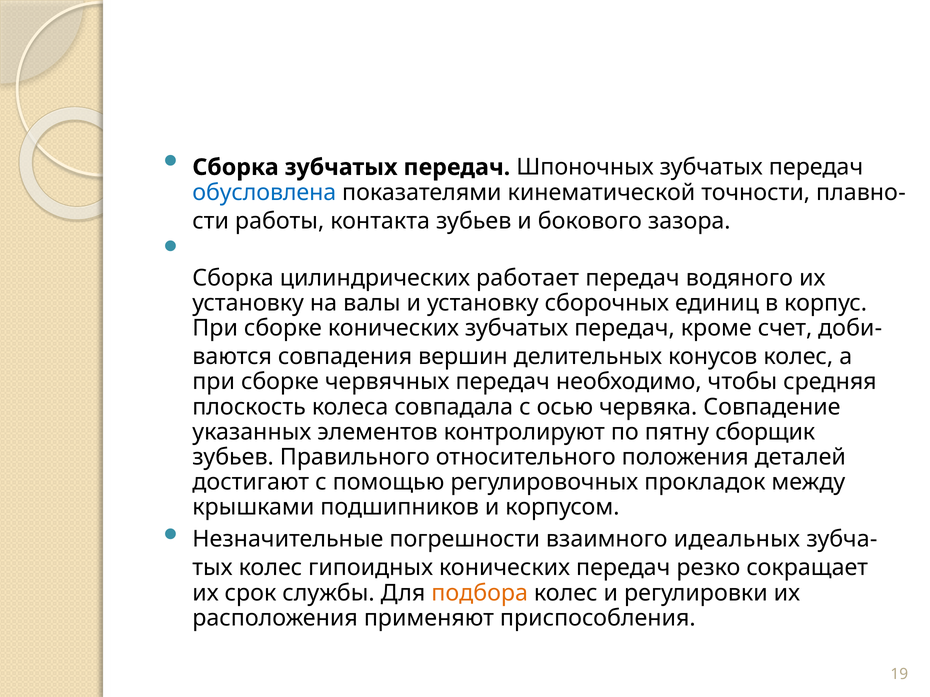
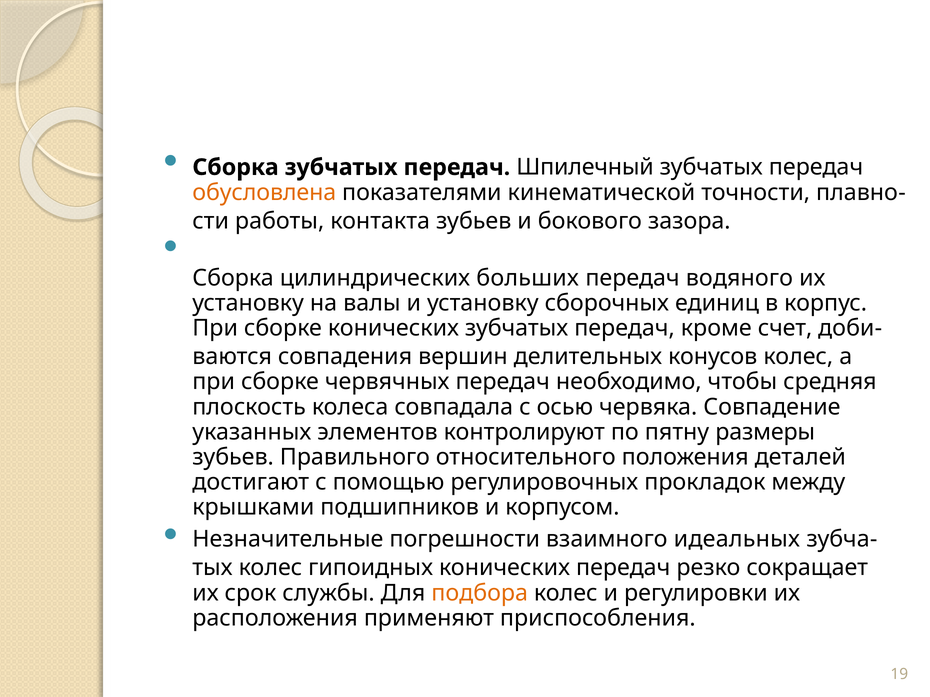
Шпоночных: Шпоночных -> Шпилечный (585, 167)
обусловлена colour: blue -> orange (264, 193)
работает: работает -> больших (528, 278)
сборщик: сборщик -> размеры (765, 432)
